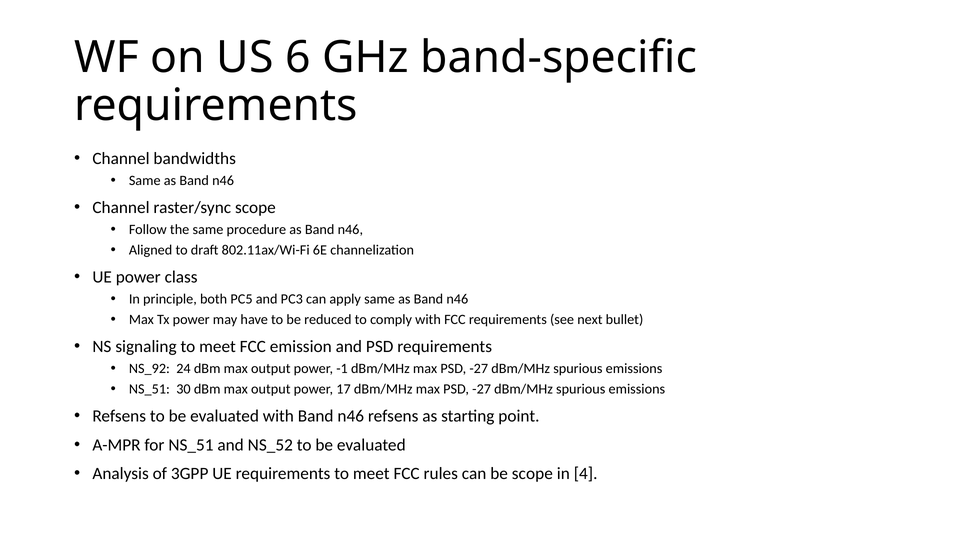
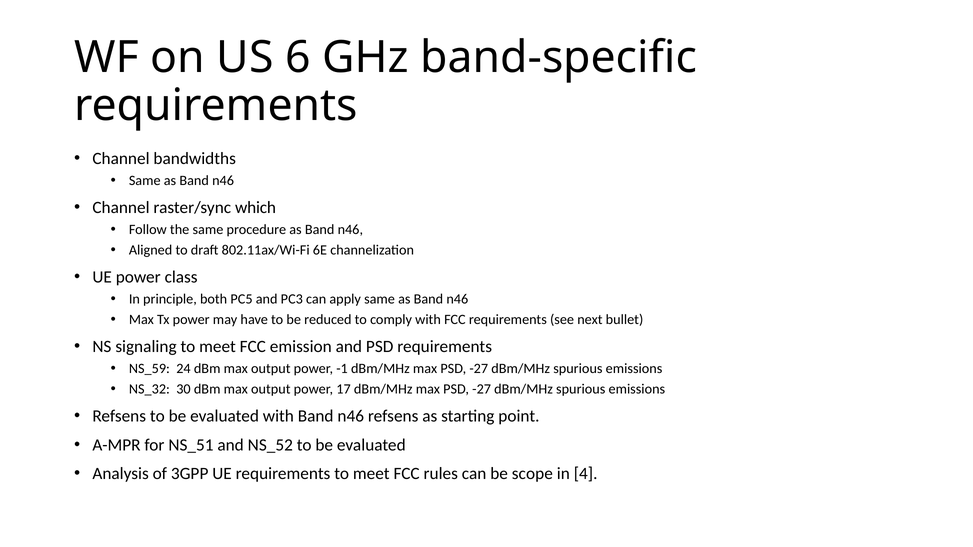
raster/sync scope: scope -> which (255, 208)
NS_92: NS_92 -> NS_59 (149, 369)
NS_51: NS_51 -> NS_32 (149, 389)
